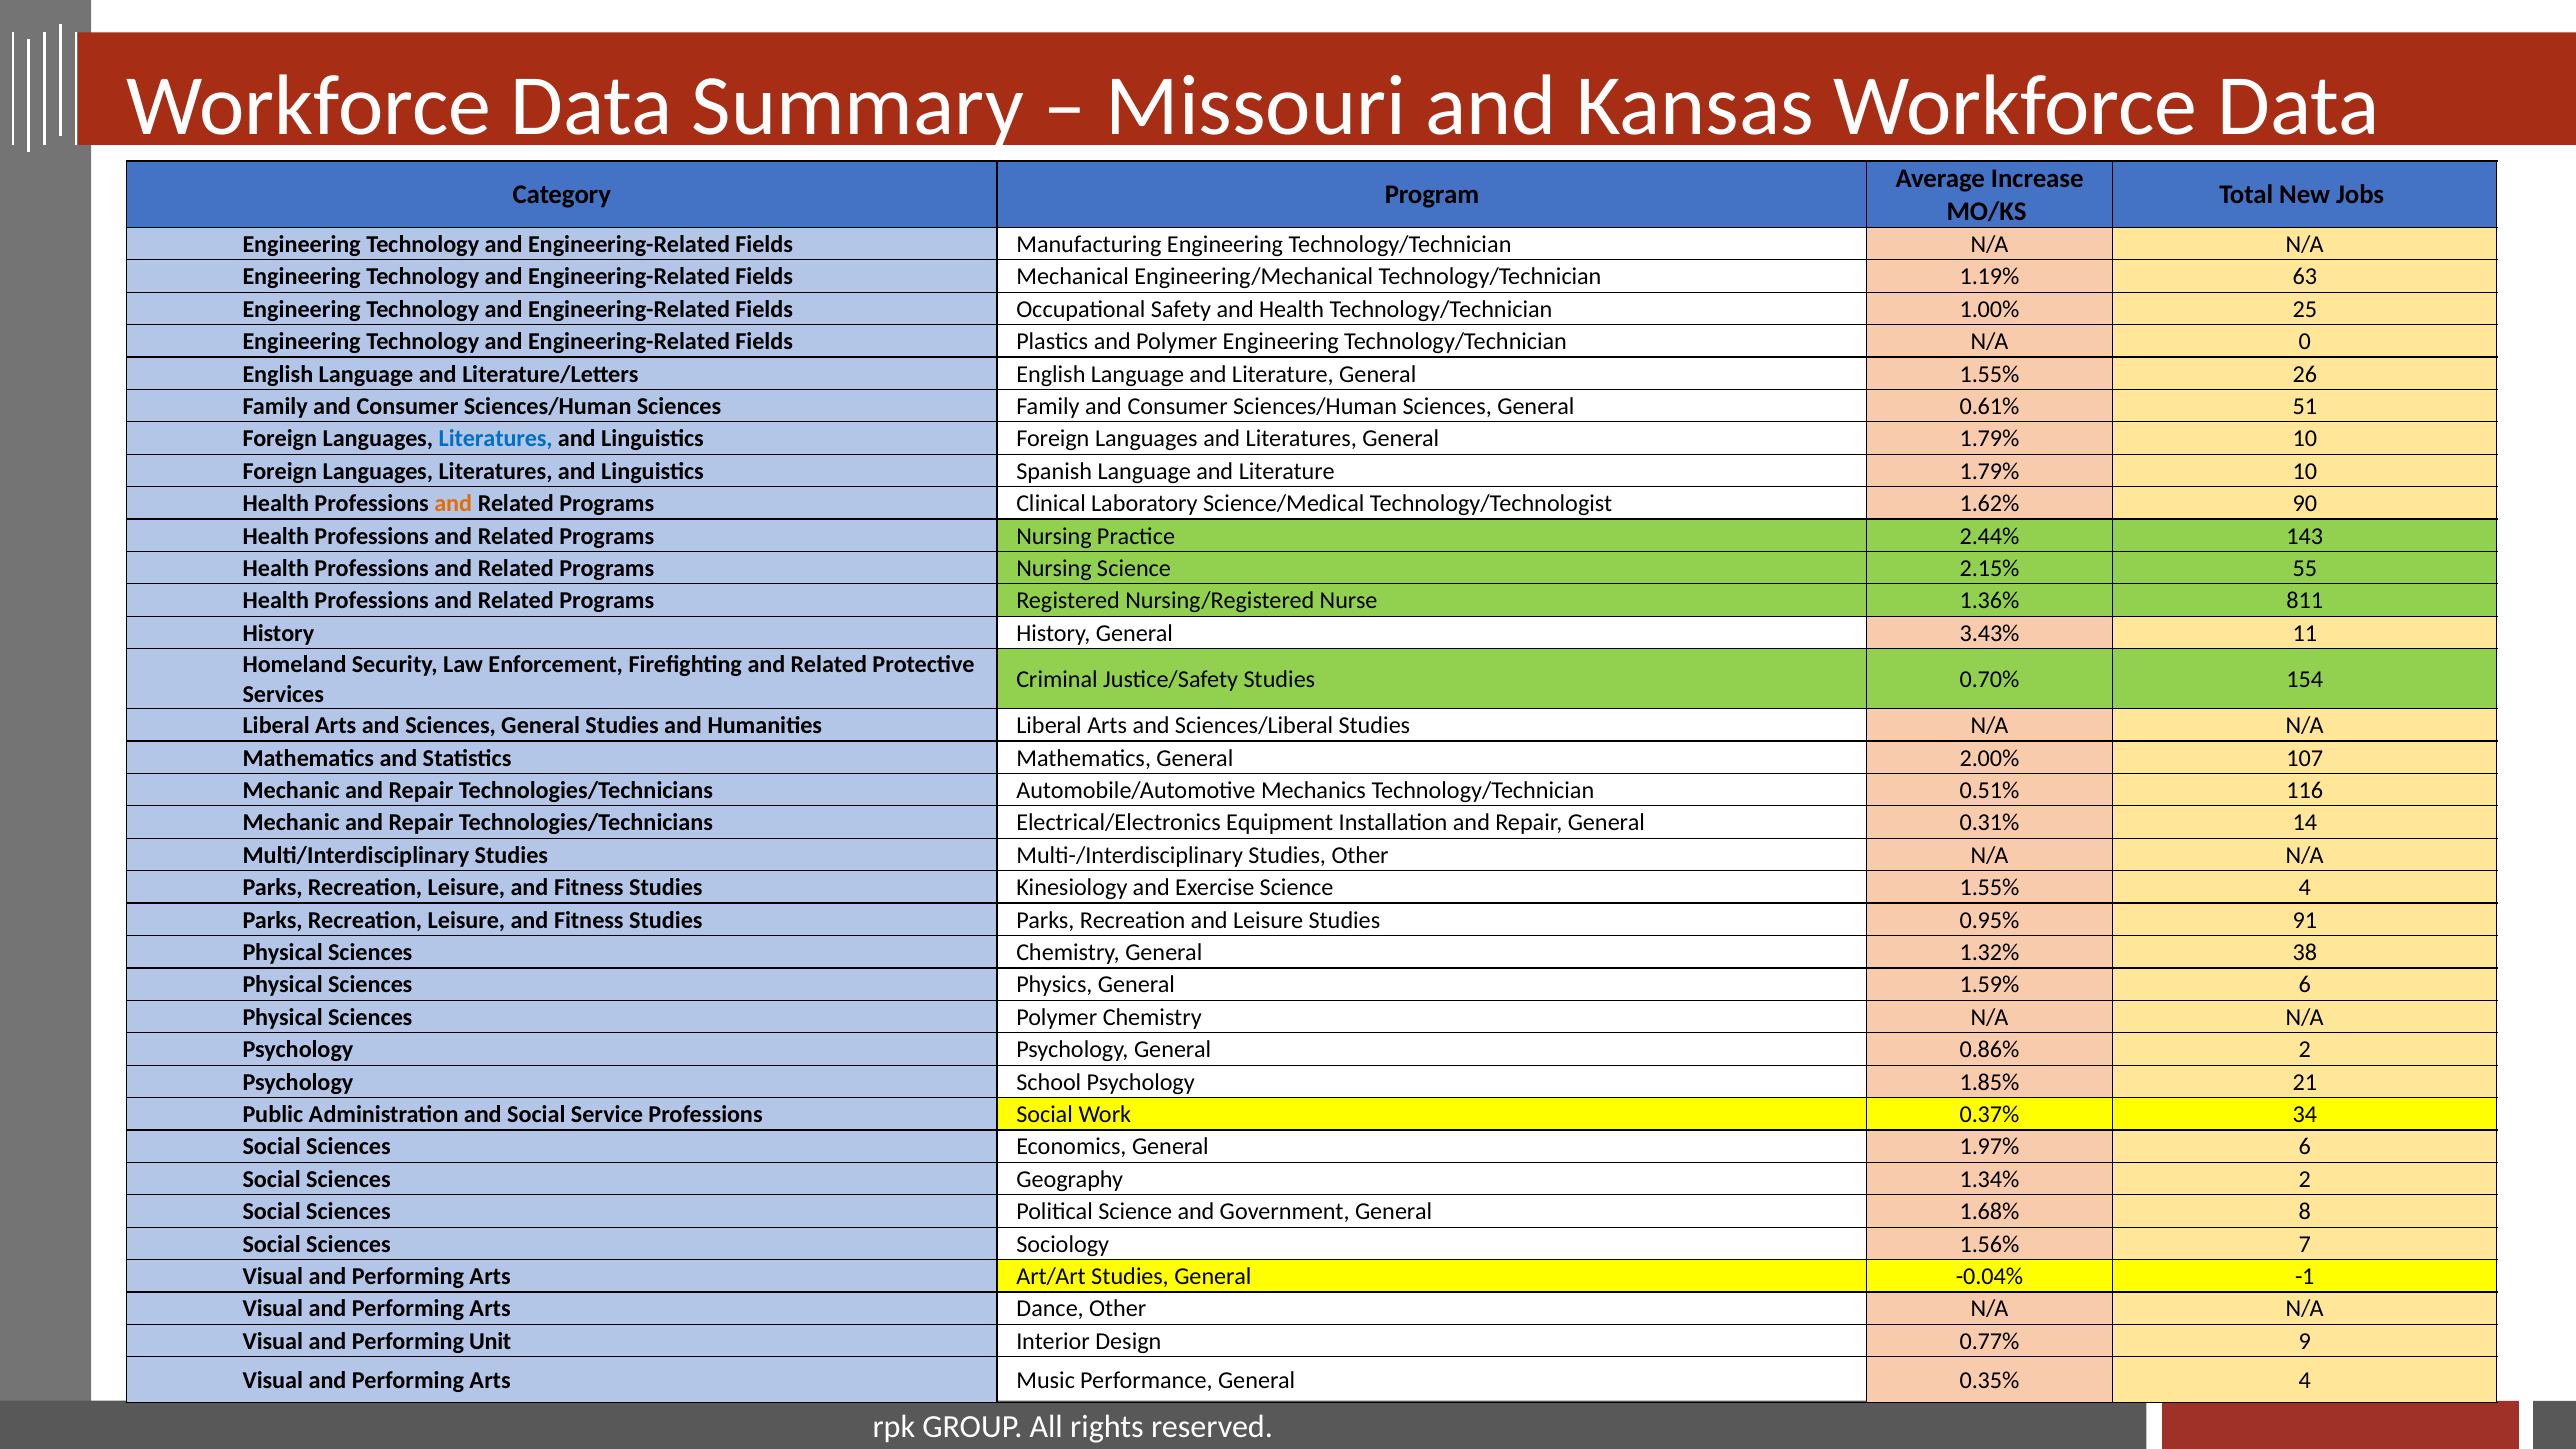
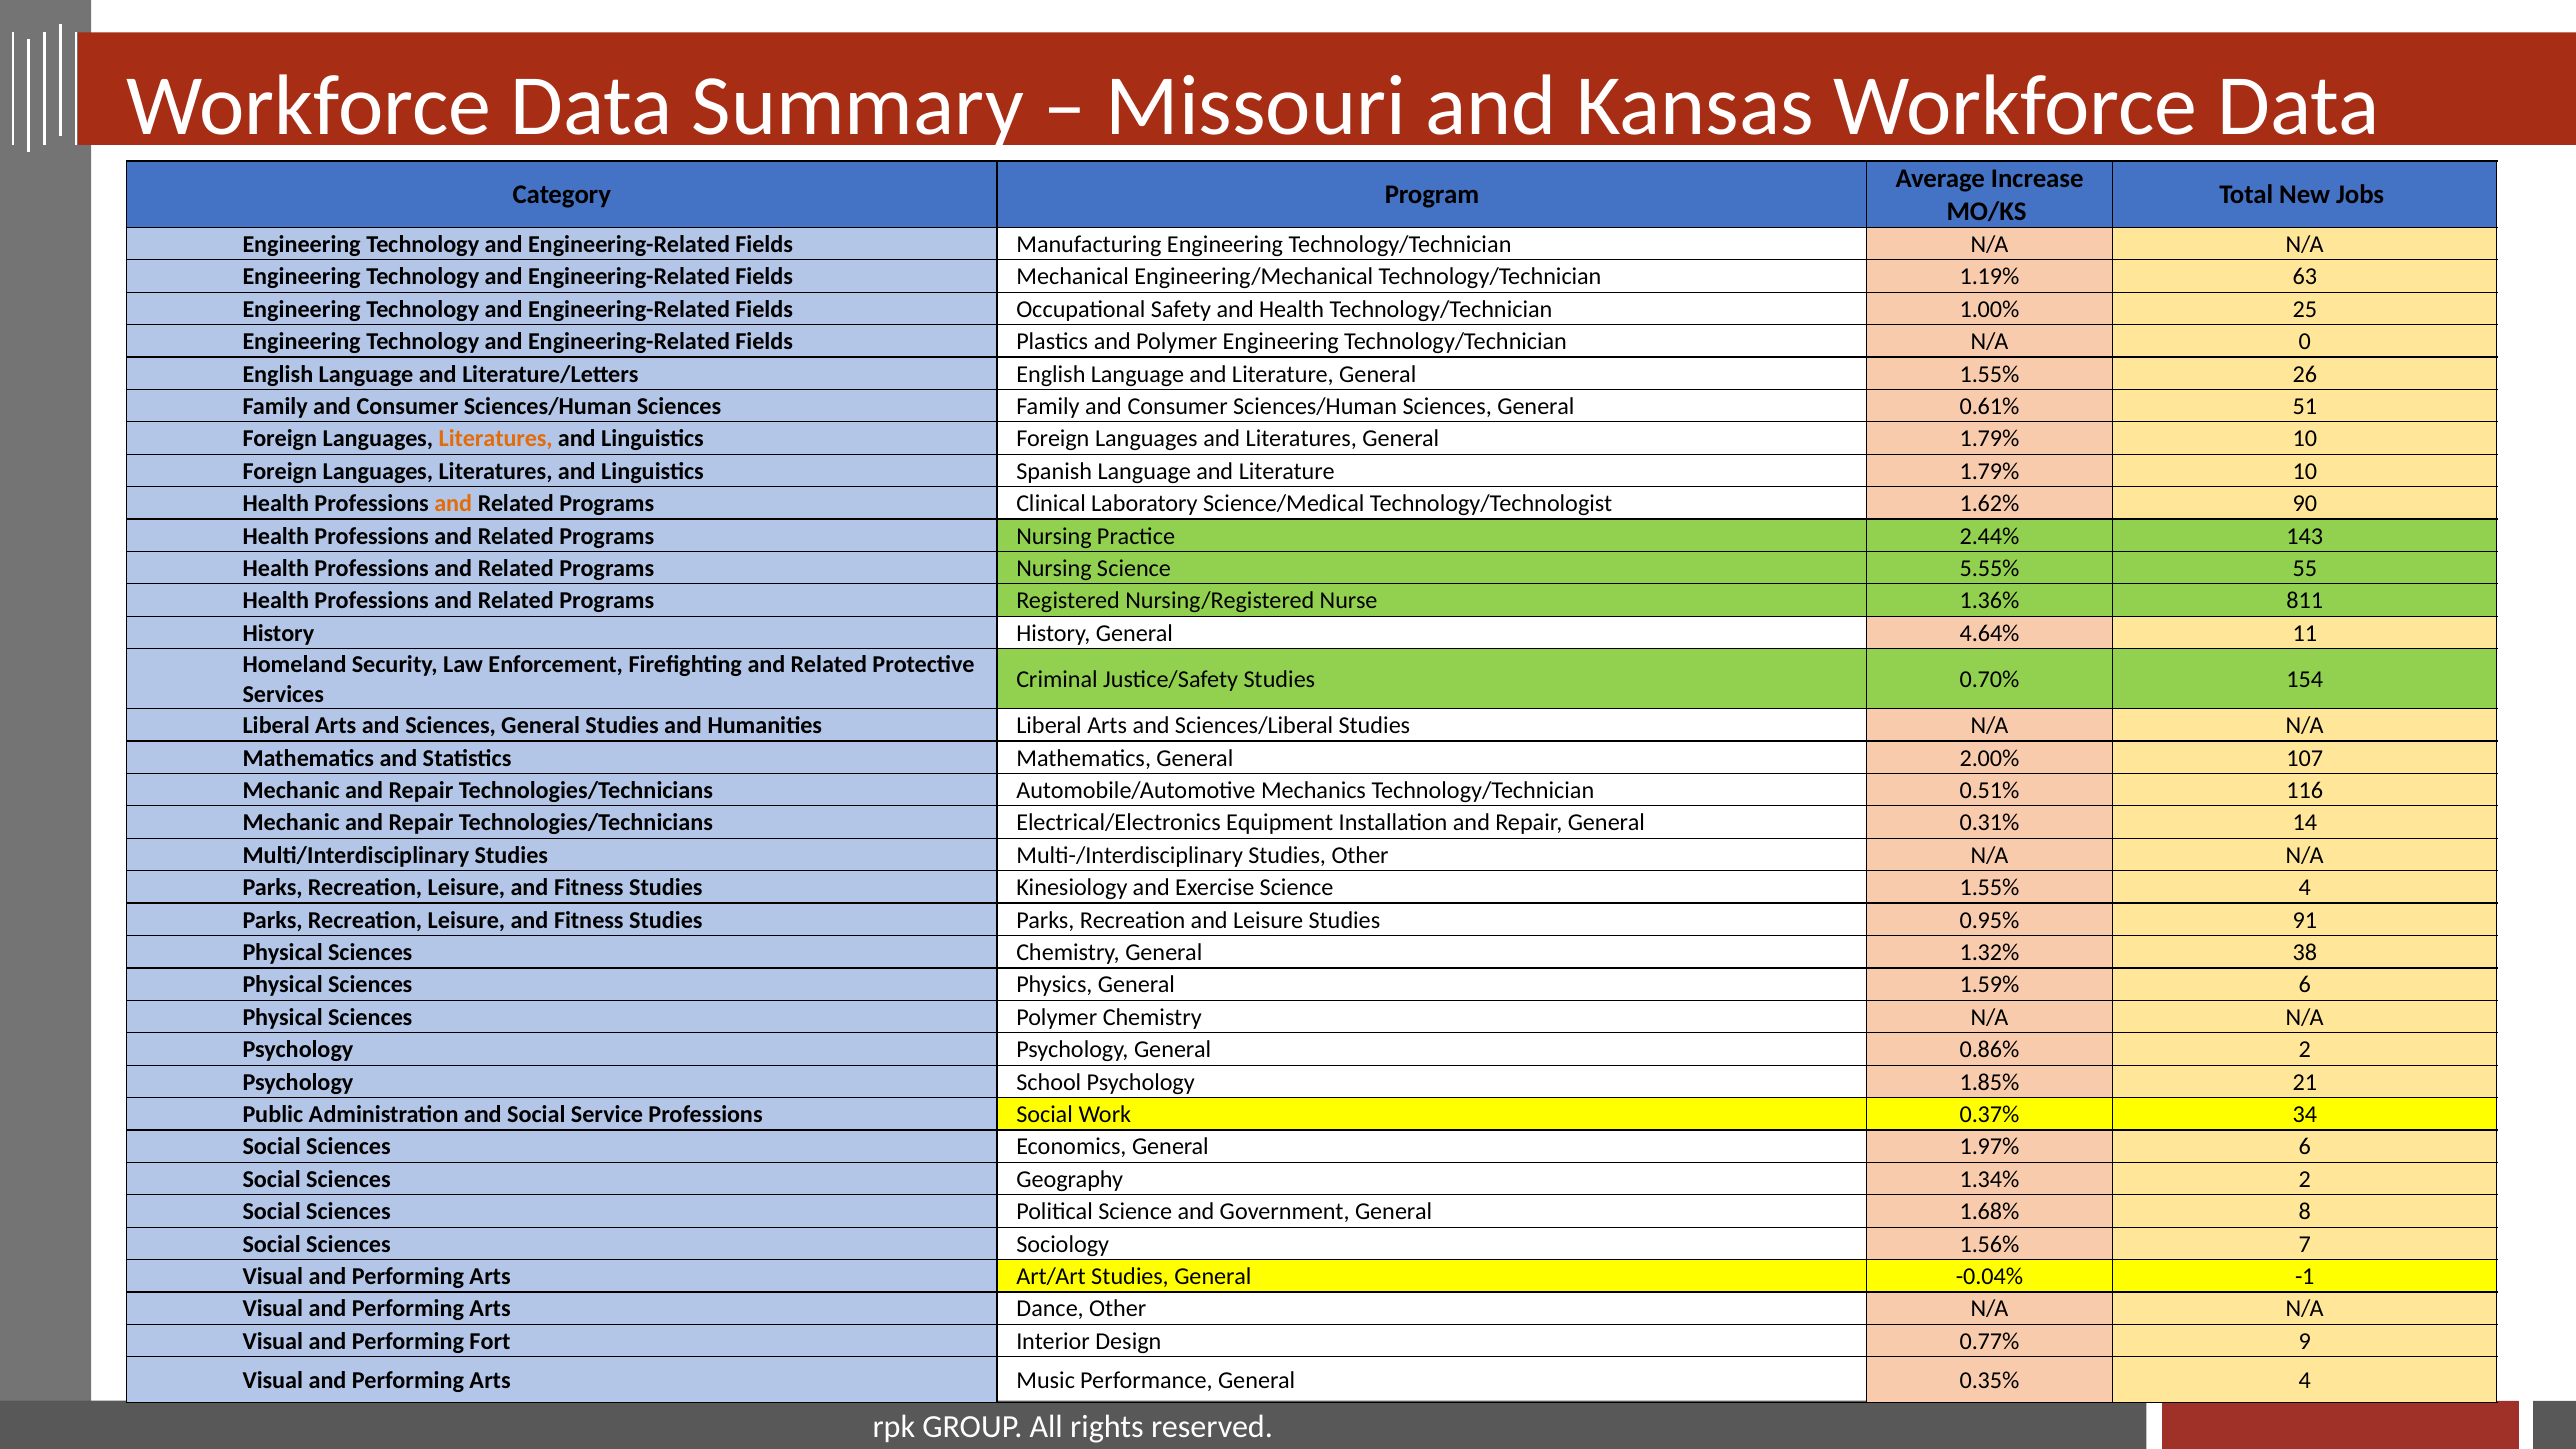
Literatures colour: blue -> orange (496, 439)
2.15%: 2.15% -> 5.55% (1990, 568)
3.43%: 3.43% -> 4.64% (1990, 633)
Unit: Unit -> Fort (490, 1341)
